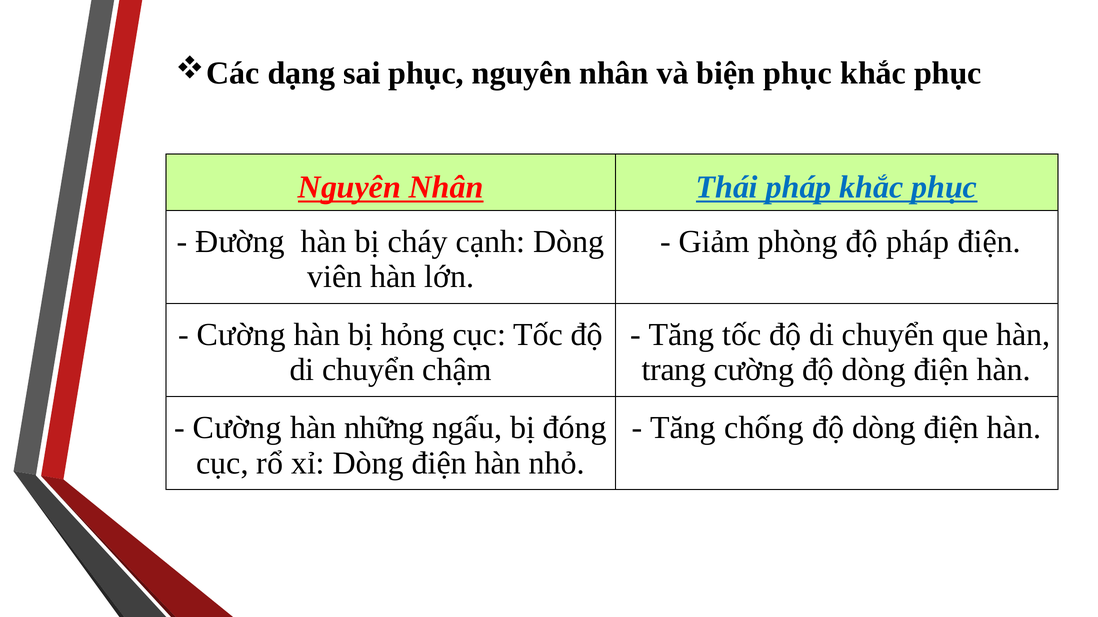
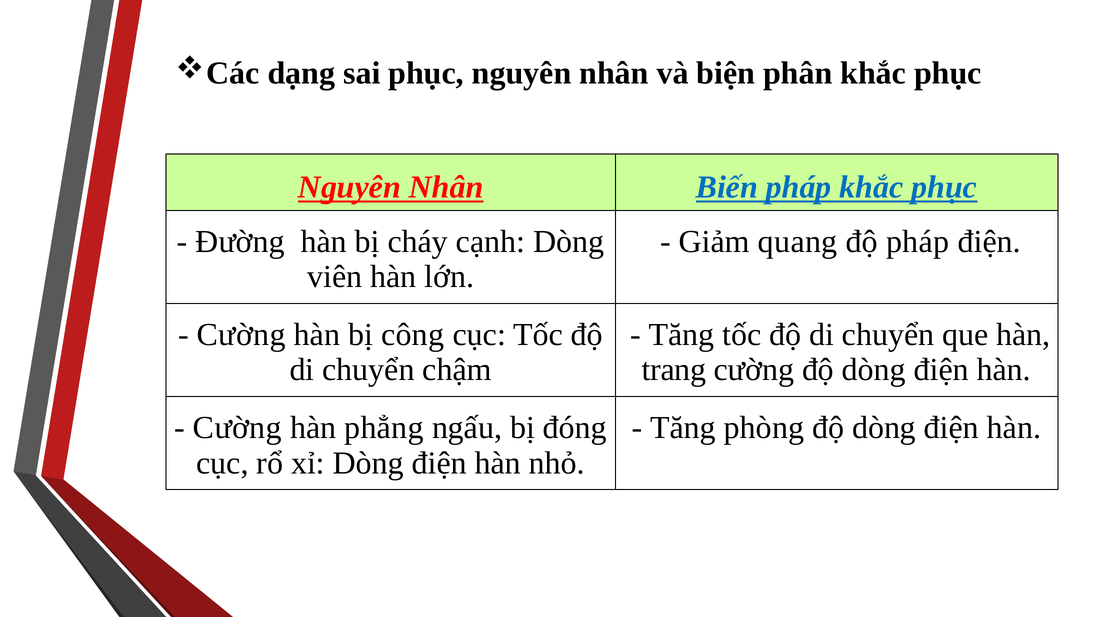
biện phục: phục -> phân (798, 73)
Thái: Thái -> Biến (727, 188)
phòng: phòng -> quang (798, 242)
hỏng: hỏng -> công (413, 335)
những: những -> phẳng (384, 428)
chống: chống -> phòng (764, 428)
